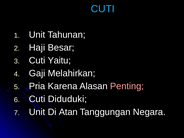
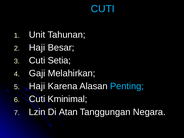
Yaitu: Yaitu -> Setia (59, 60)
Pria: Pria -> Haji (37, 86)
Penting colour: pink -> light blue (127, 86)
Diduduki: Diduduki -> Kminimal (67, 99)
Unit: Unit -> Lzin (37, 112)
